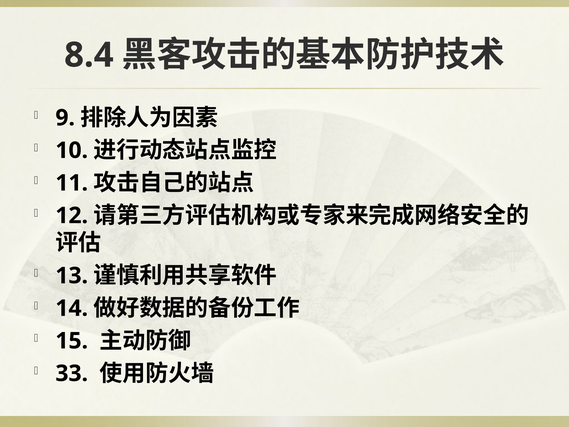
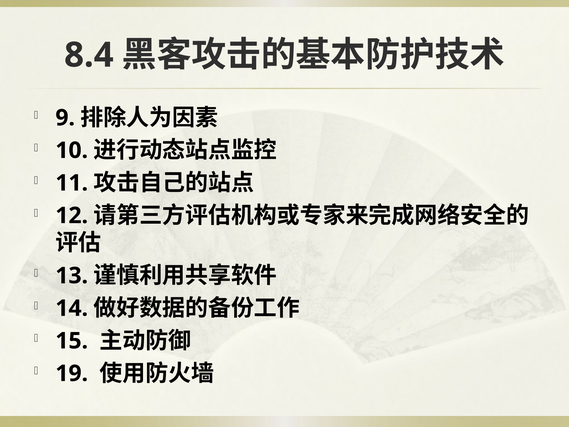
33: 33 -> 19 (72, 373)
